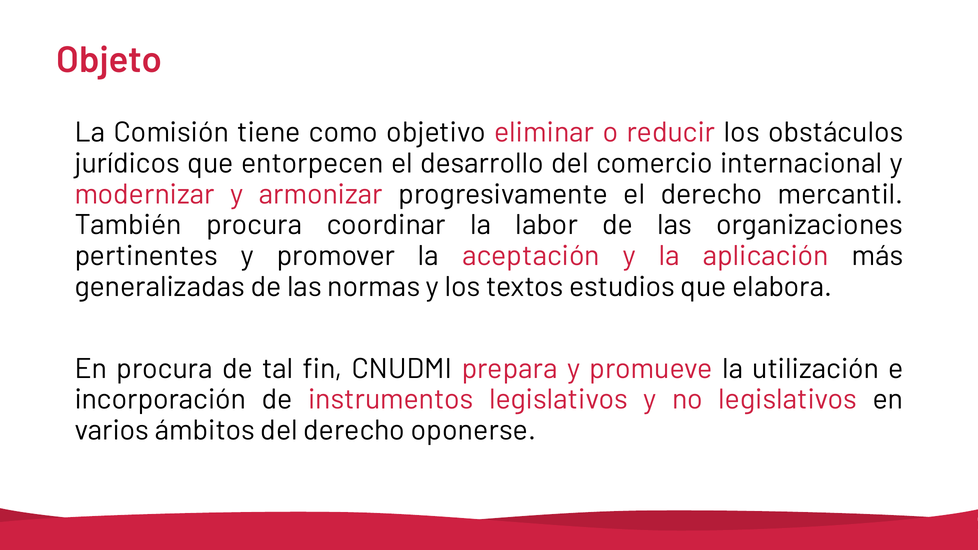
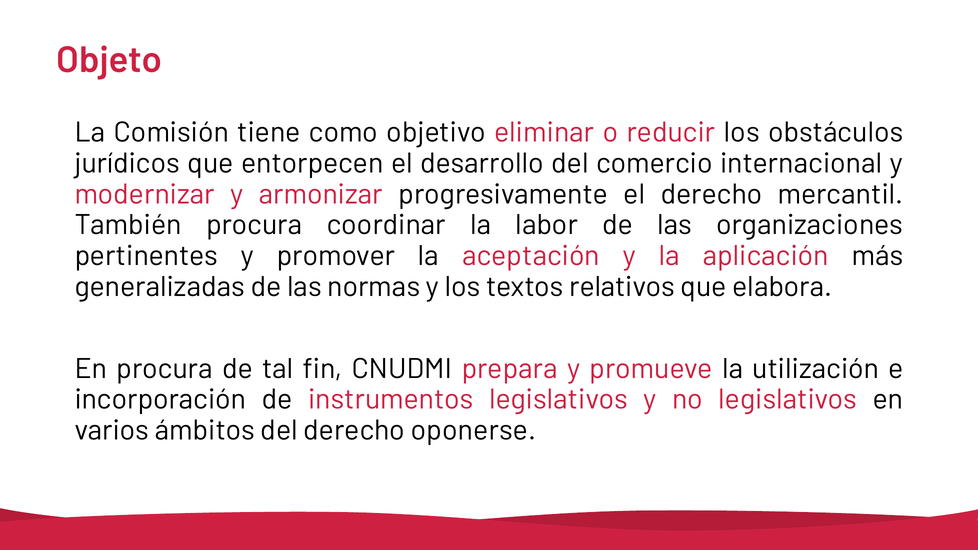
estudios: estudios -> relativos (622, 287)
